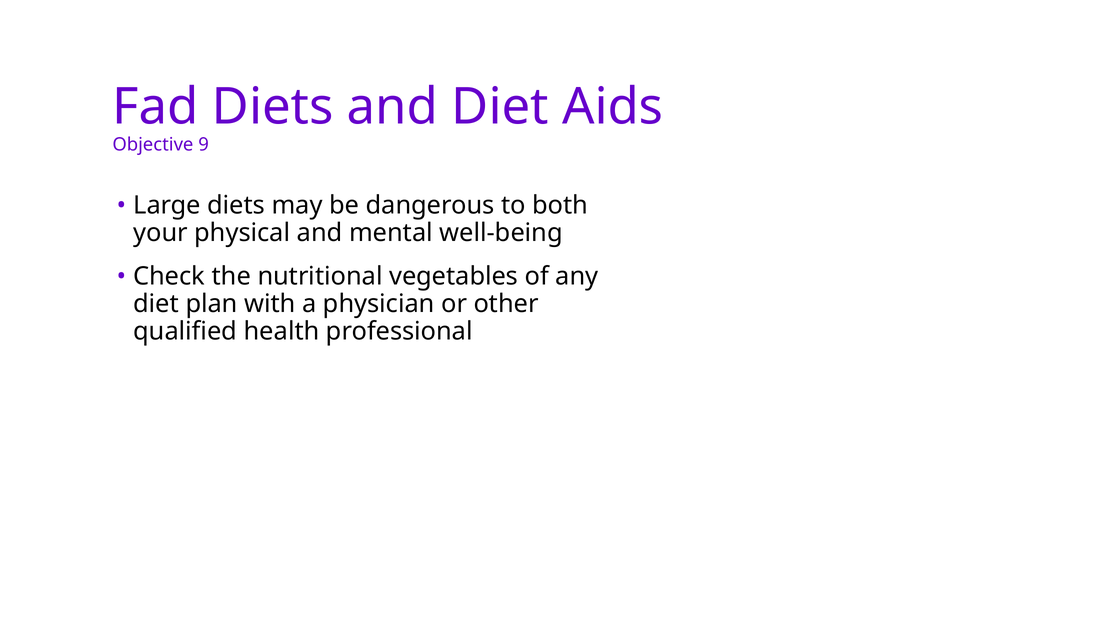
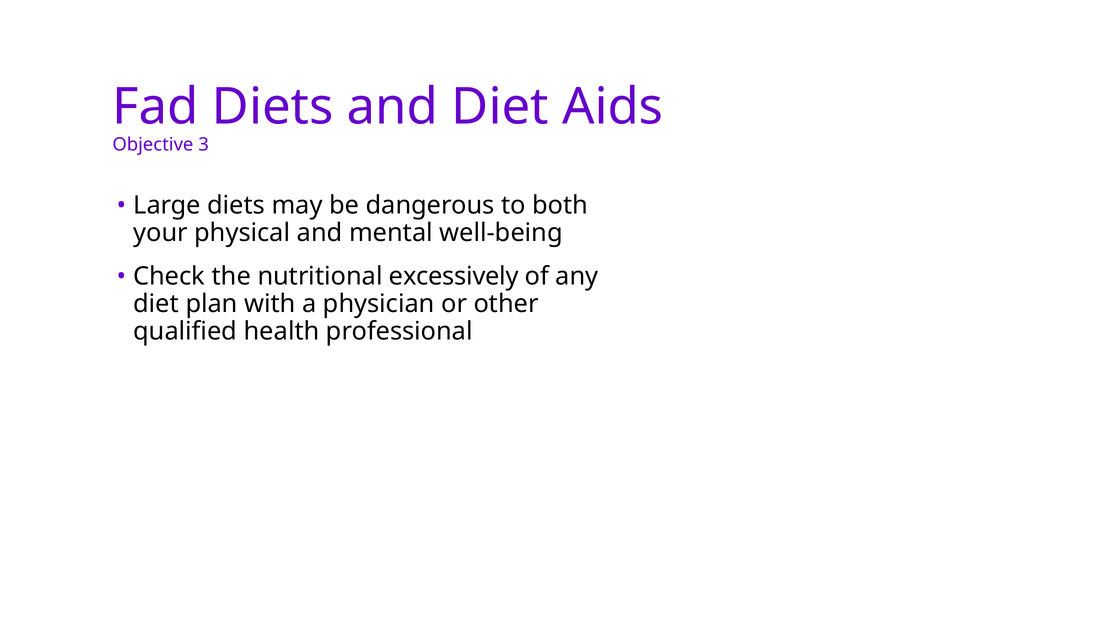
9: 9 -> 3 (204, 145)
vegetables: vegetables -> excessively (454, 276)
